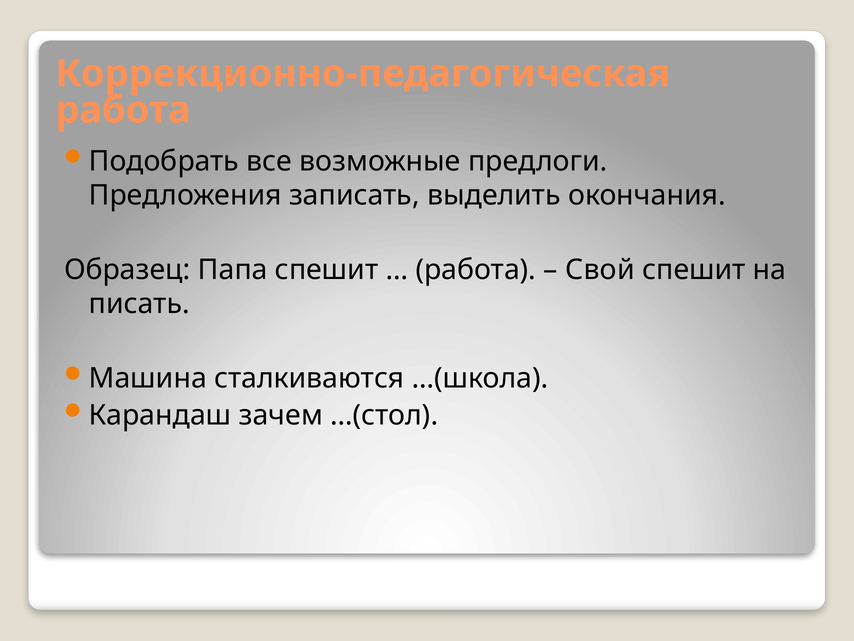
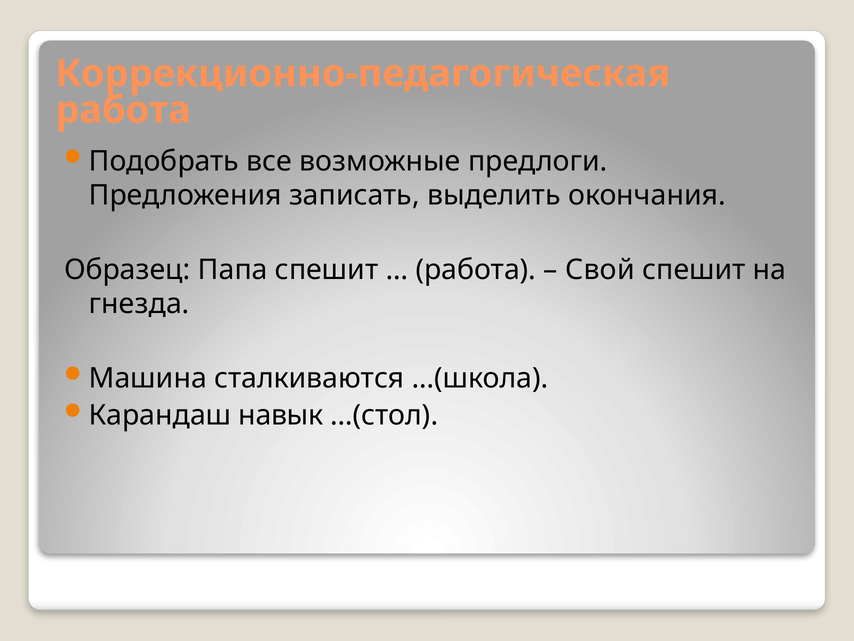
писать: писать -> гнезда (139, 304)
зачем: зачем -> навык (281, 415)
